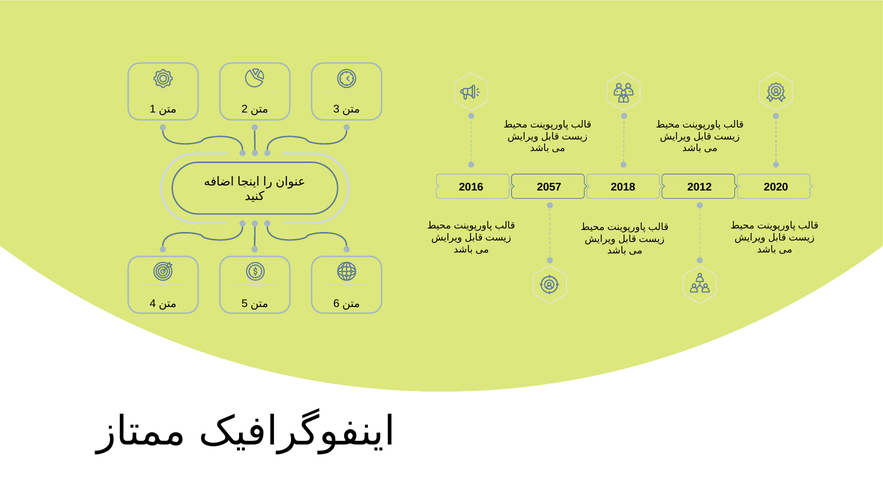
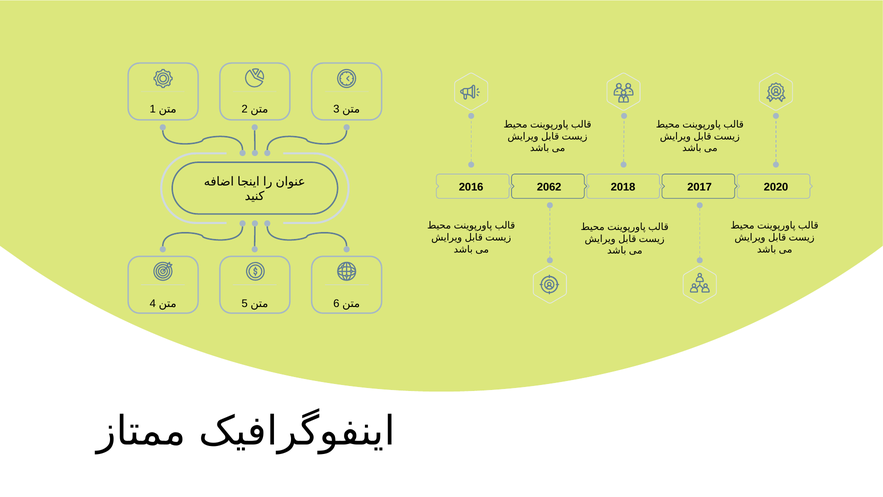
2057: 2057 -> 2062 (549, 187)
2012: 2012 -> 2017 (700, 187)
